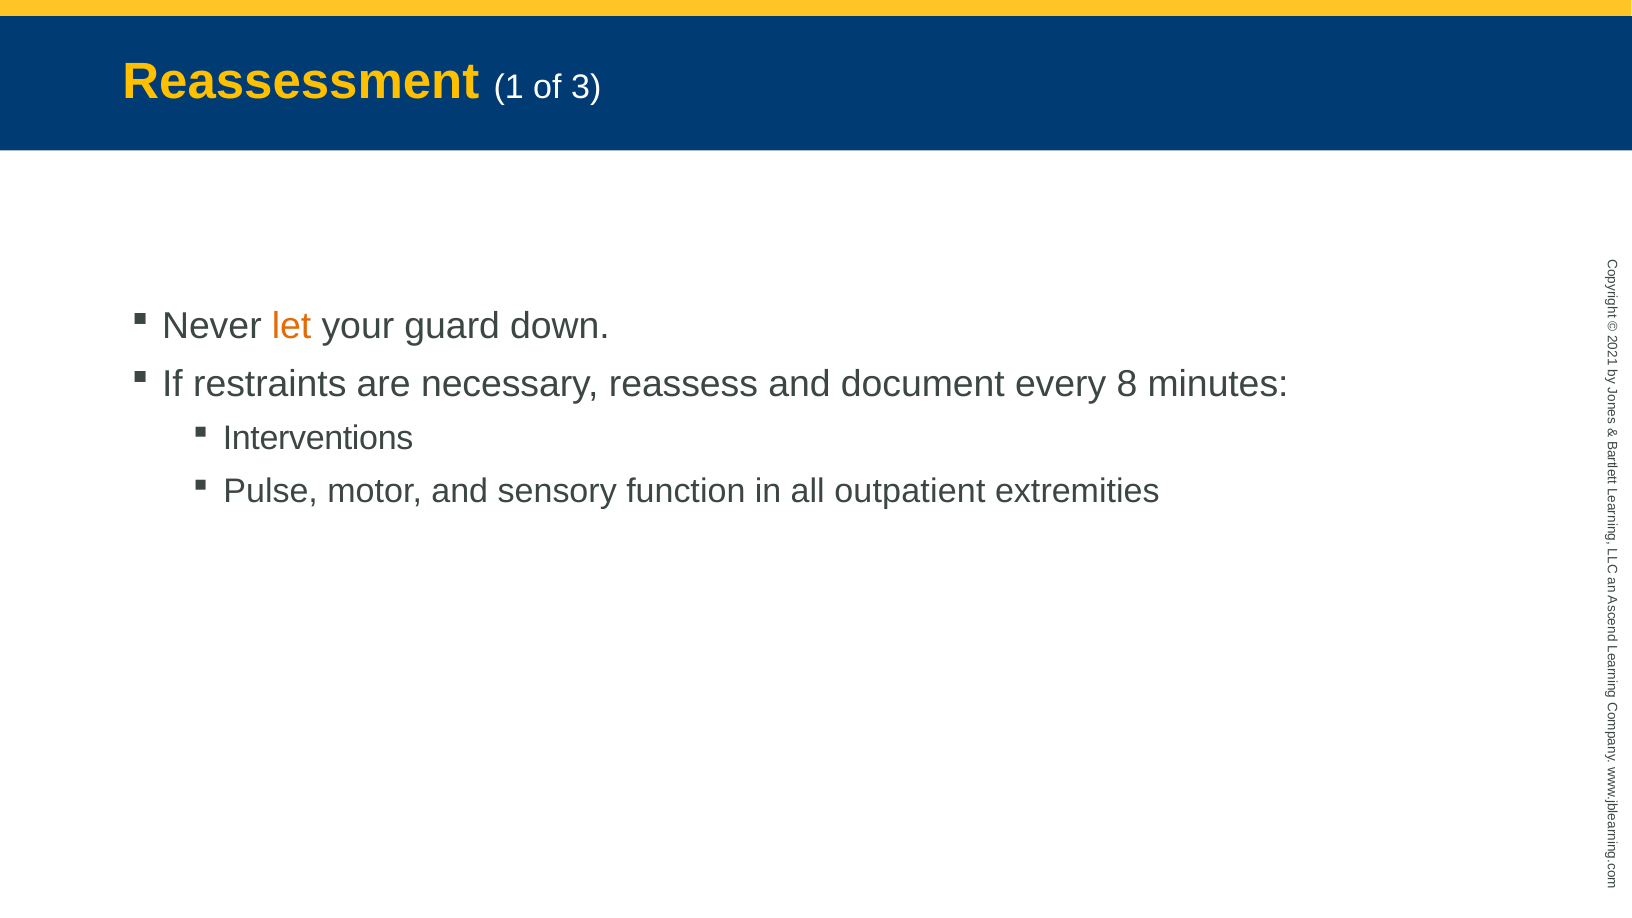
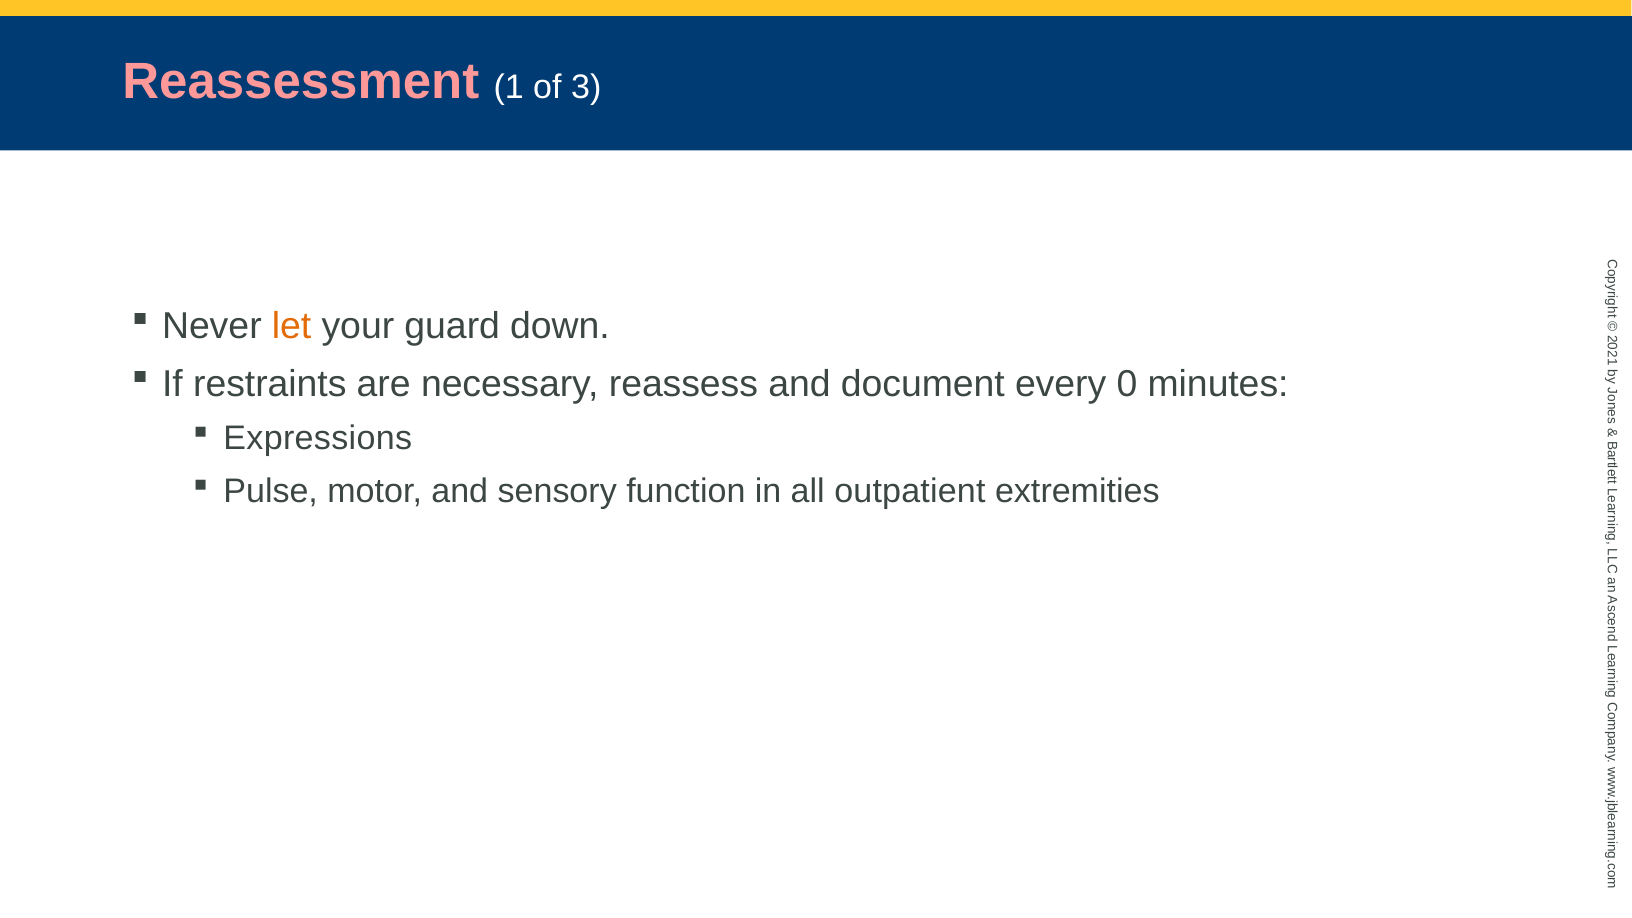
Reassessment colour: yellow -> pink (301, 82)
every 8: 8 -> 0 (1127, 384)
Interventions: Interventions -> Expressions (318, 439)
